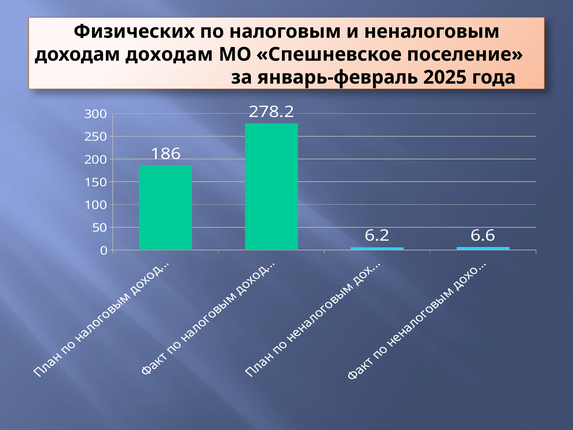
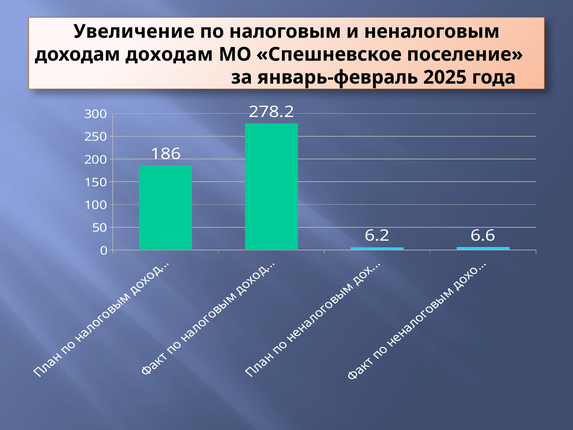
Физических: Физических -> Увеличение (134, 31)
